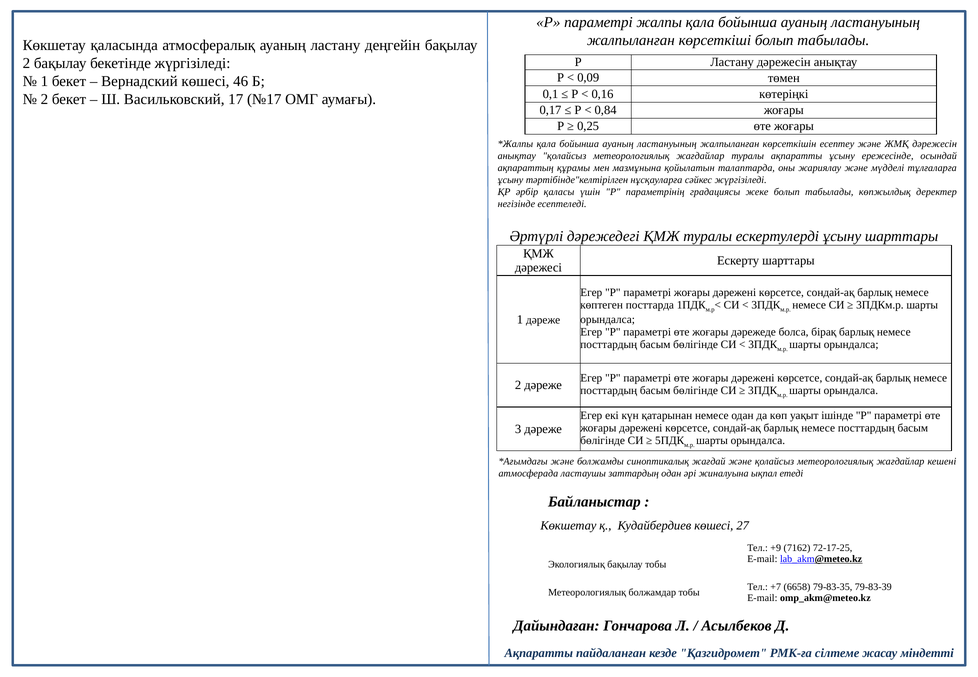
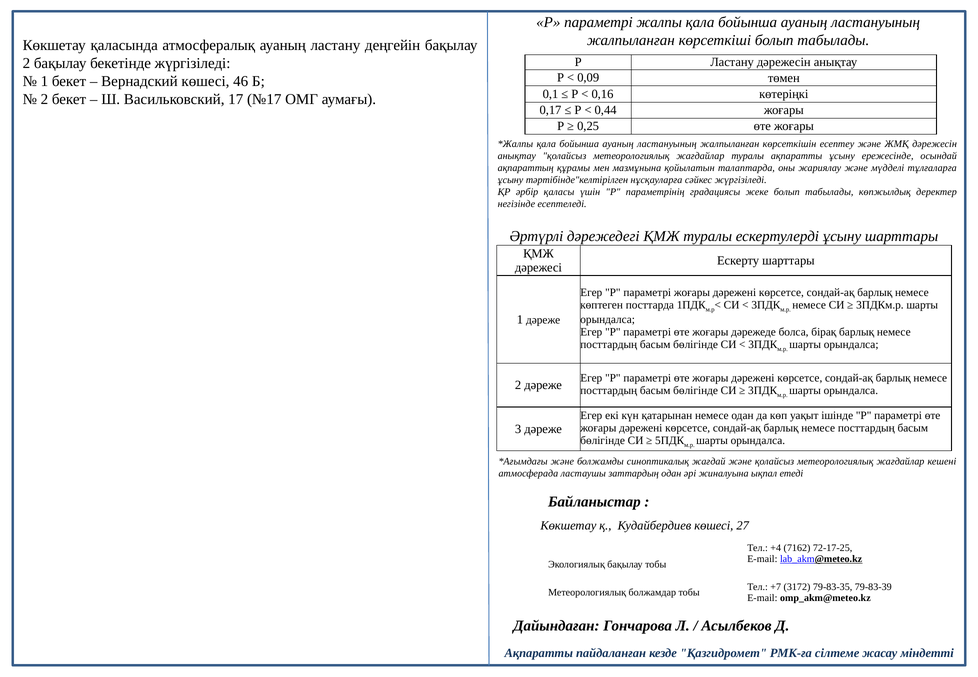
0,84: 0,84 -> 0,44 (606, 110)
+9: +9 -> +4 (776, 548)
6658: 6658 -> 3172 (797, 587)
